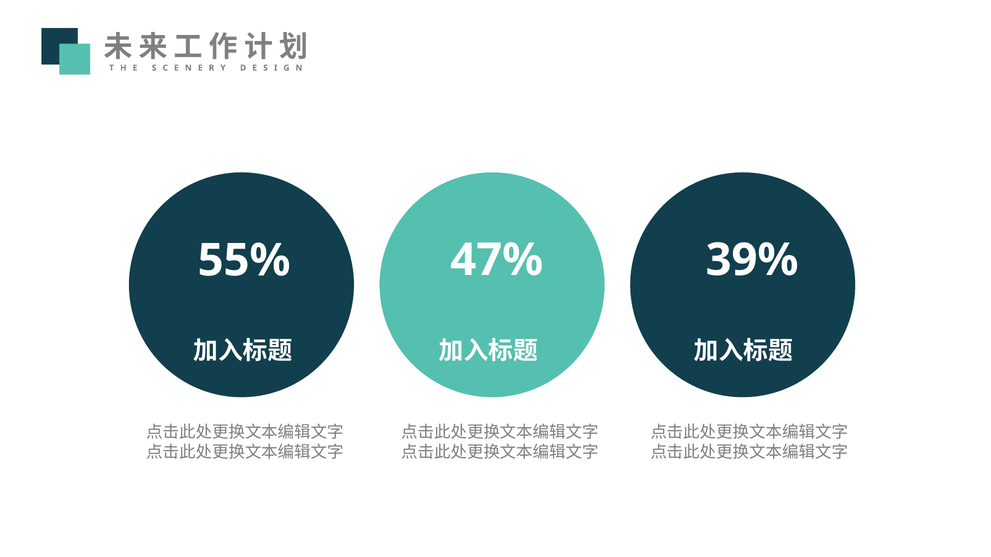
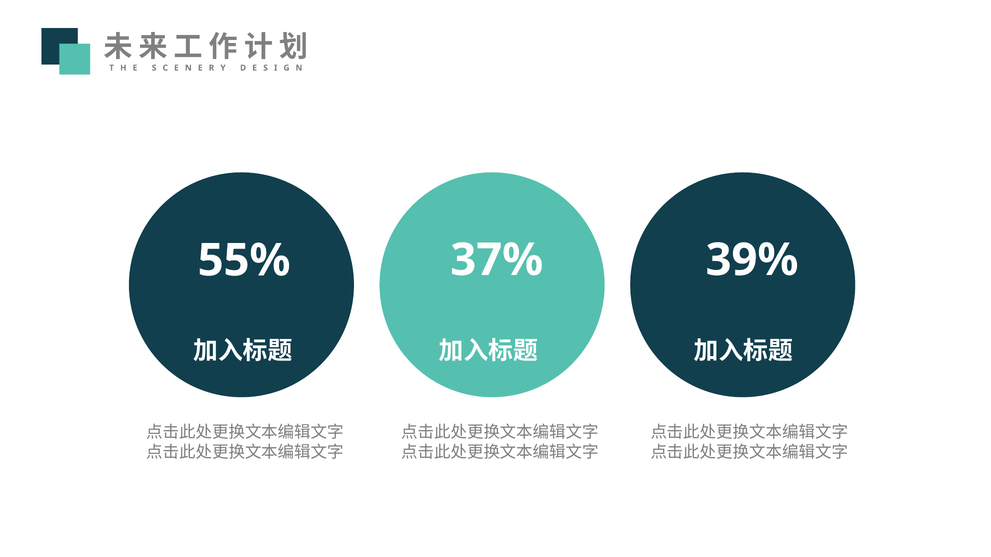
47%: 47% -> 37% (497, 260)
